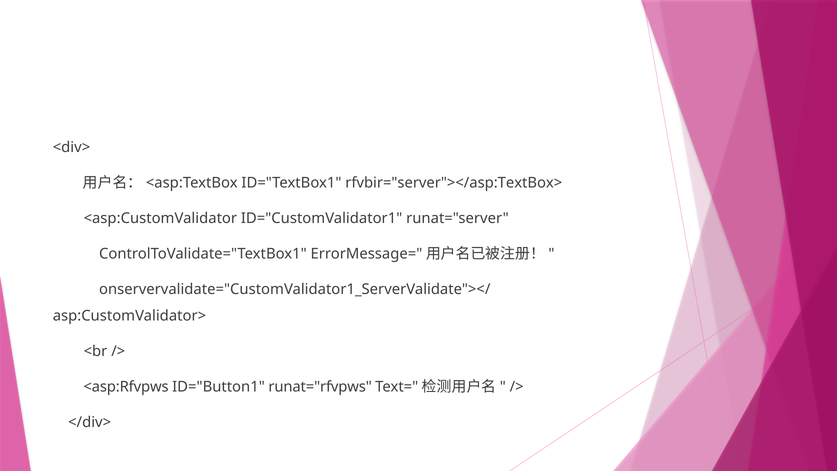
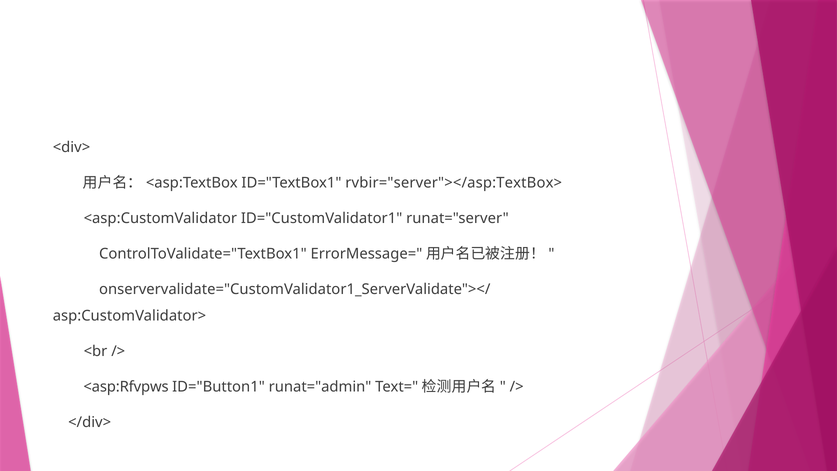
rfvbir="server"></asp:TextBox>: rfvbir="server"></asp:TextBox> -> rvbir="server"></asp:TextBox> (454, 183)
runat="rfvpws: runat="rfvpws -> runat="admin (320, 387)
